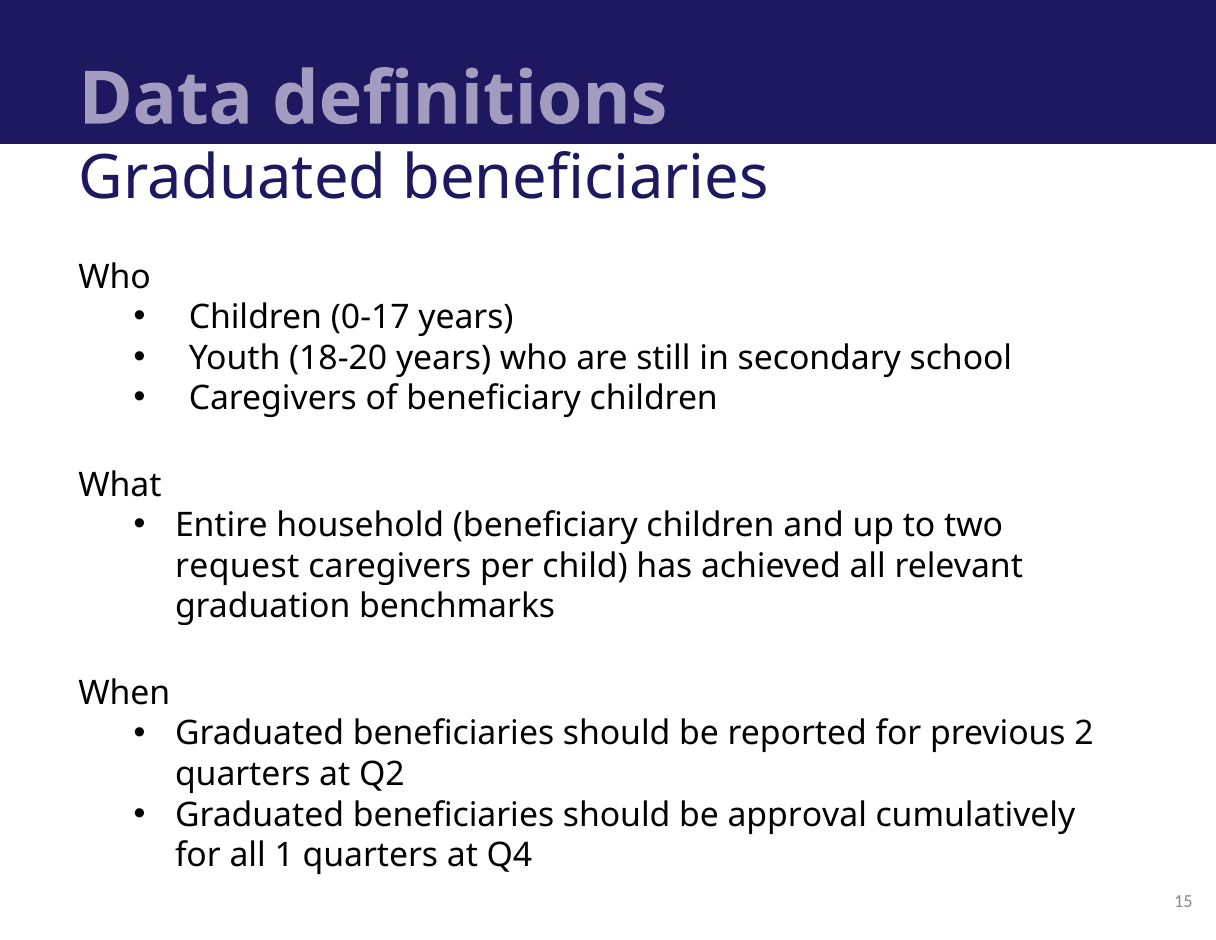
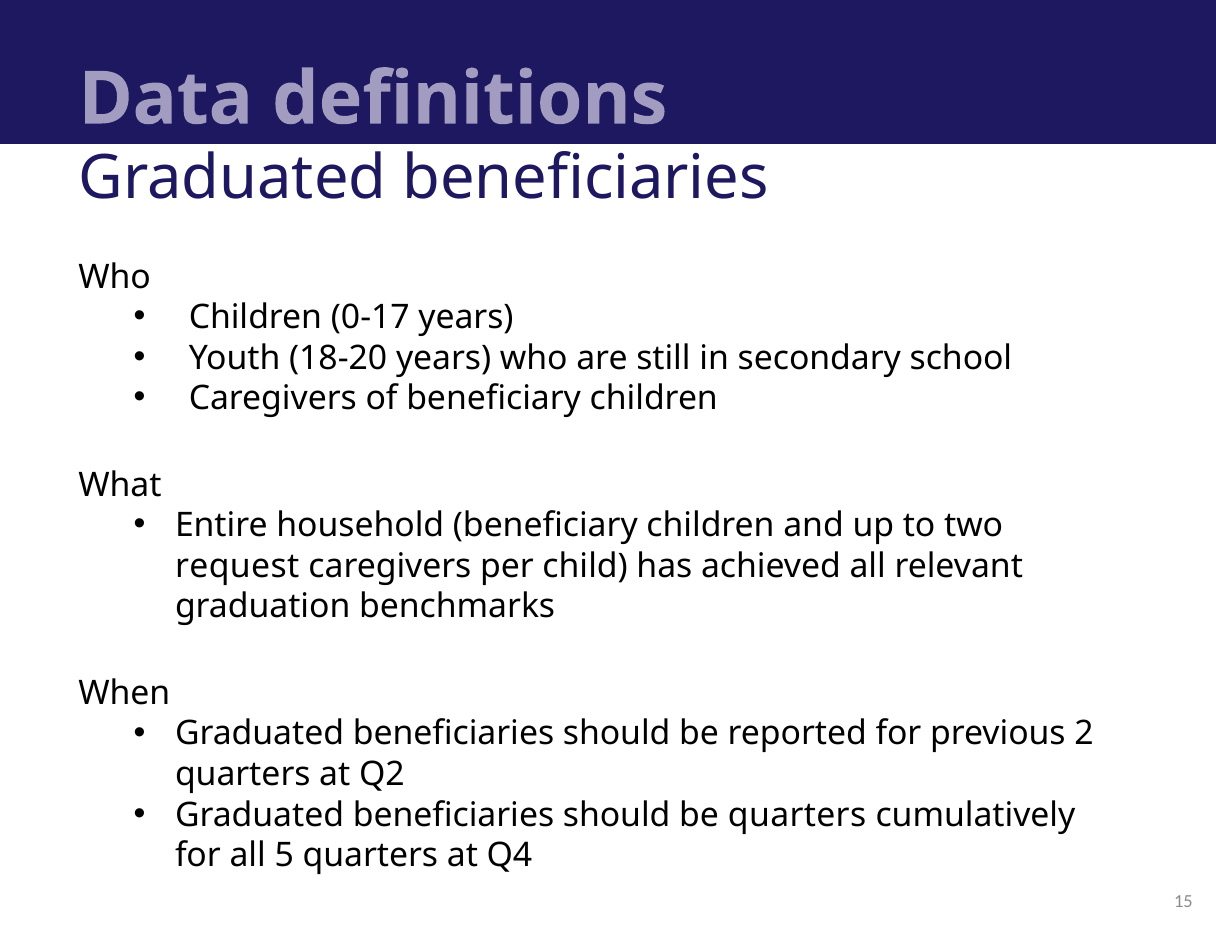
be approval: approval -> quarters (797, 815)
1: 1 -> 5 (284, 855)
